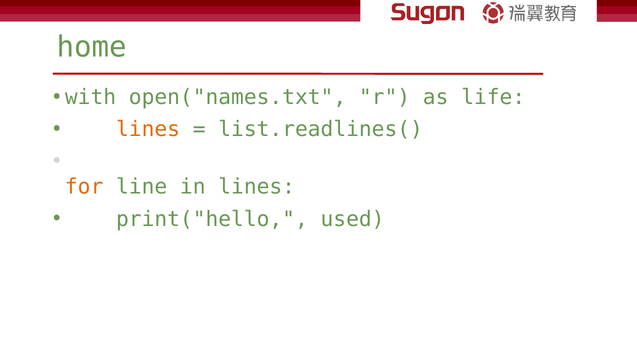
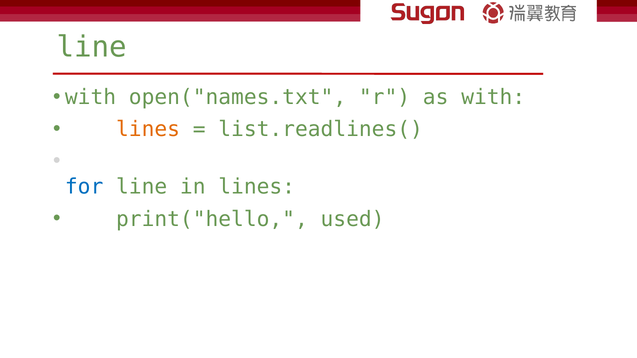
home: home -> line (92, 47)
as life: life -> with (493, 97)
for colour: orange -> blue (84, 187)
